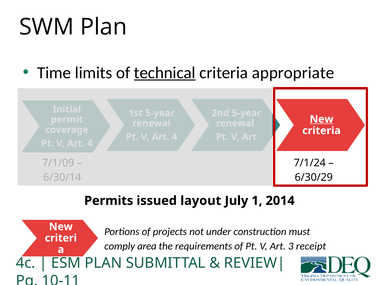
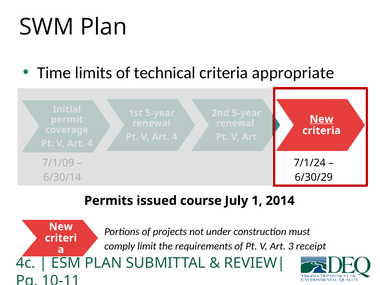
technical underline: present -> none (165, 73)
layout: layout -> course (201, 201)
area: area -> limit (147, 246)
